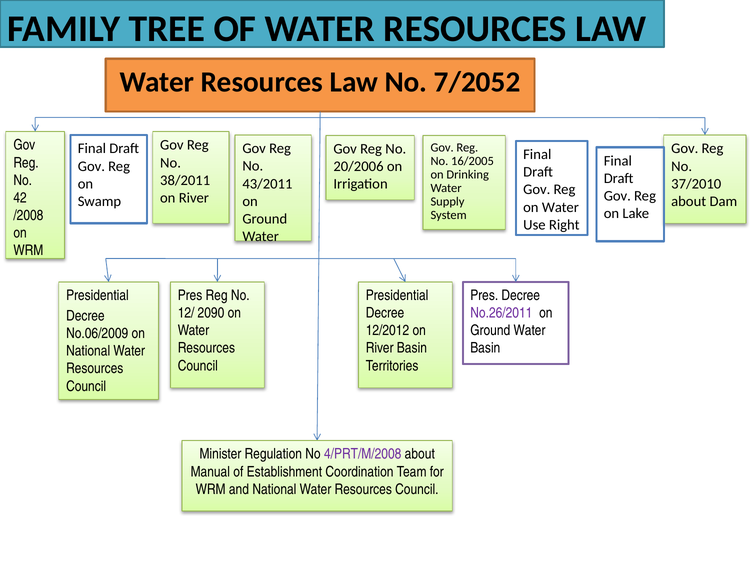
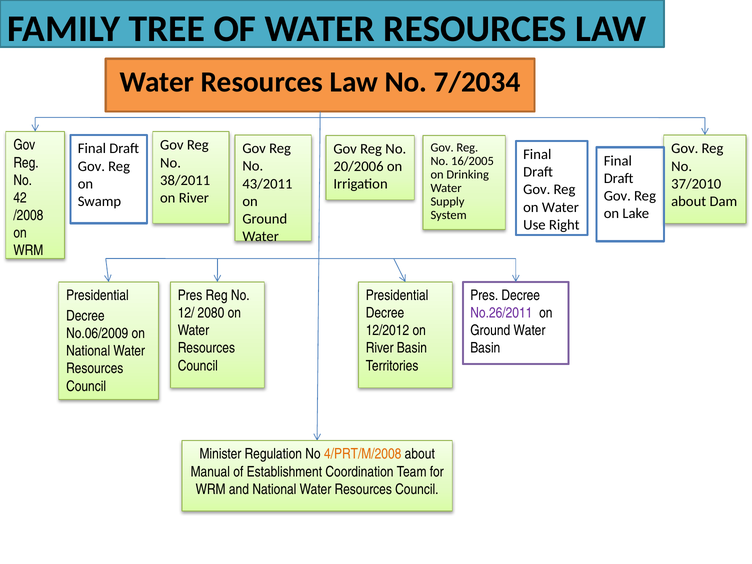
7/2052: 7/2052 -> 7/2034 (477, 82)
2090: 2090 -> 2080 (211, 313)
4/PRT/M/2008 colour: purple -> orange (363, 454)
